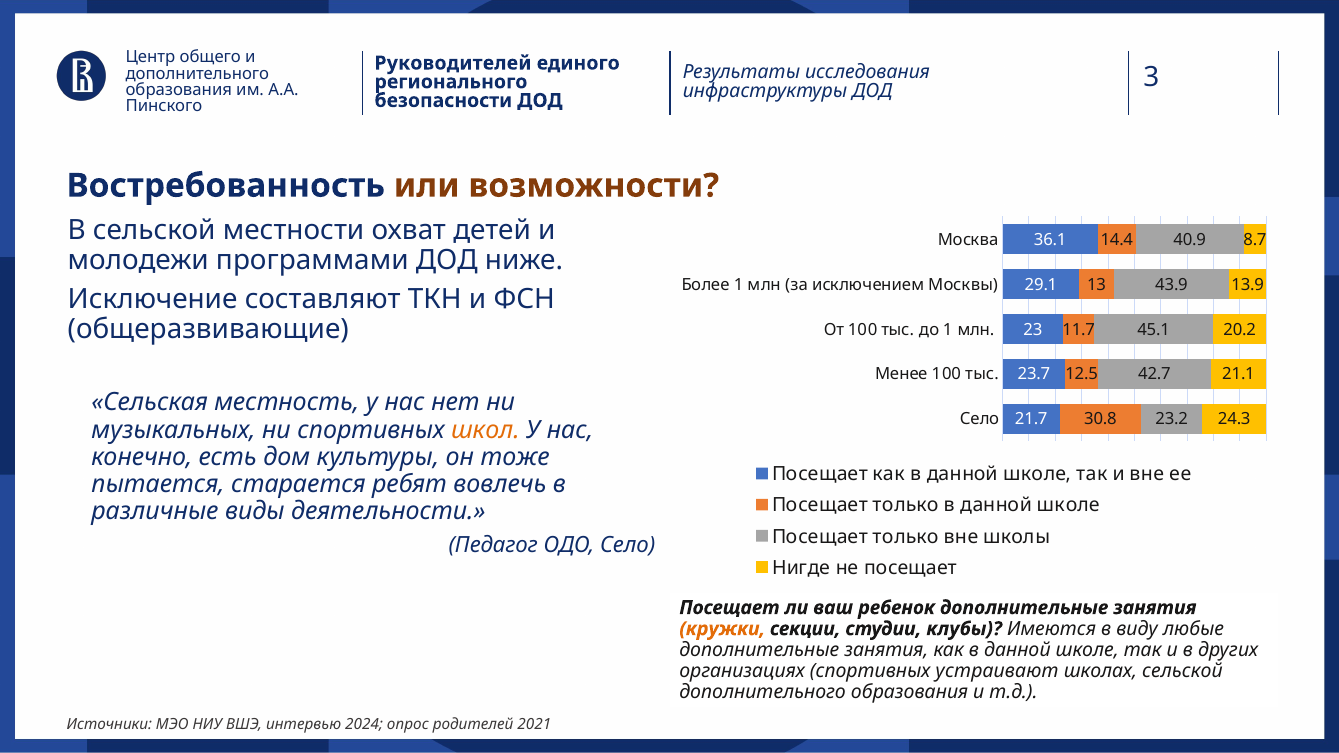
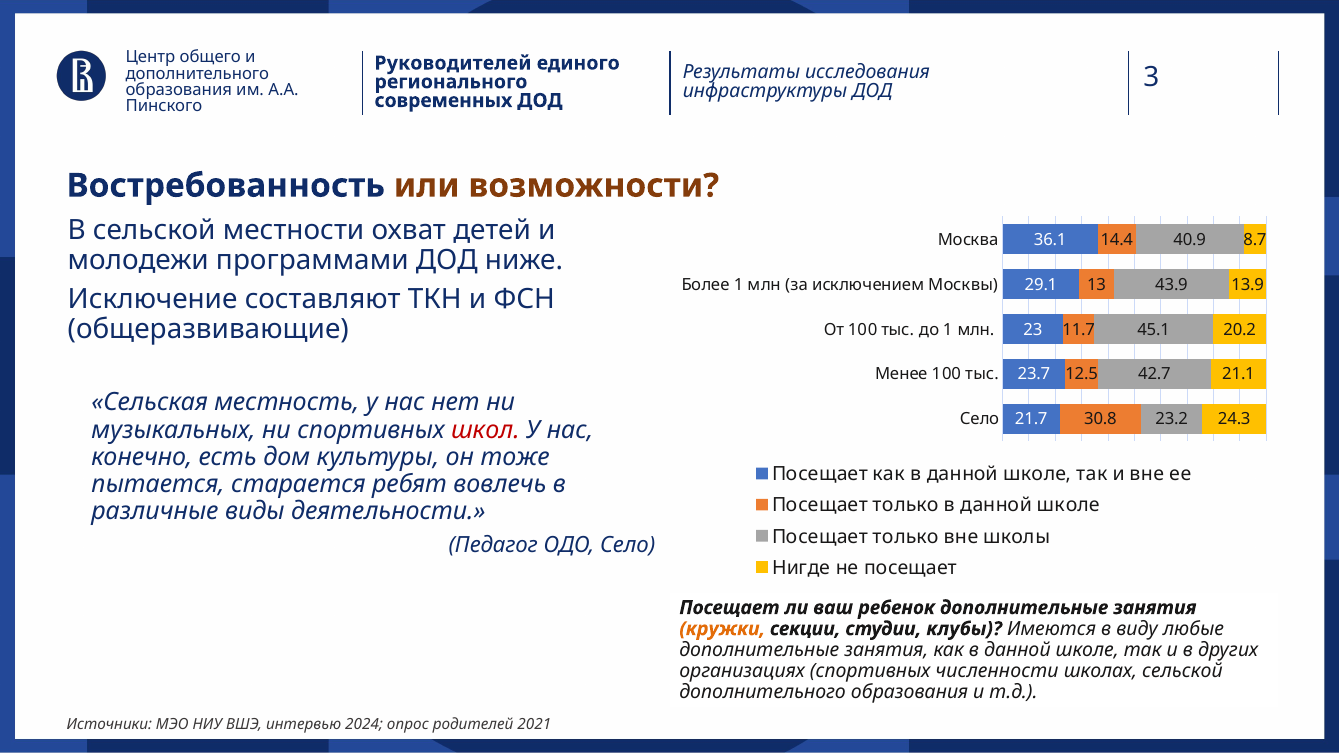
безопасности: безопасности -> современных (443, 101)
школ colour: orange -> red (485, 430)
устраивают: устраивают -> численности (997, 671)
